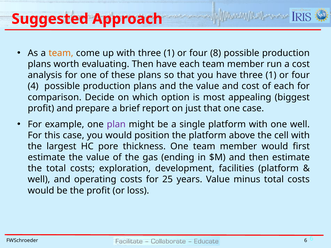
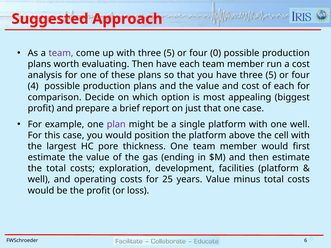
team colour: orange -> purple (61, 53)
with three 1: 1 -> 5 (169, 53)
8: 8 -> 0 (216, 53)
have three 1: 1 -> 5 (271, 75)
